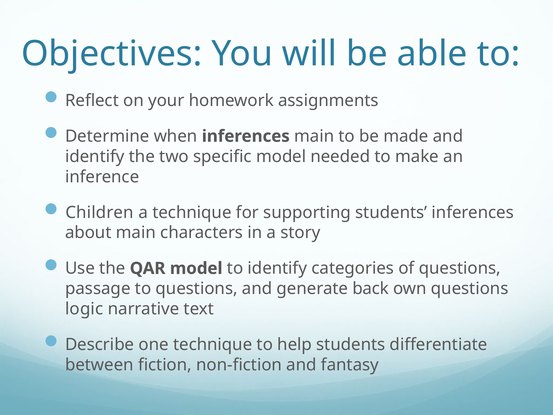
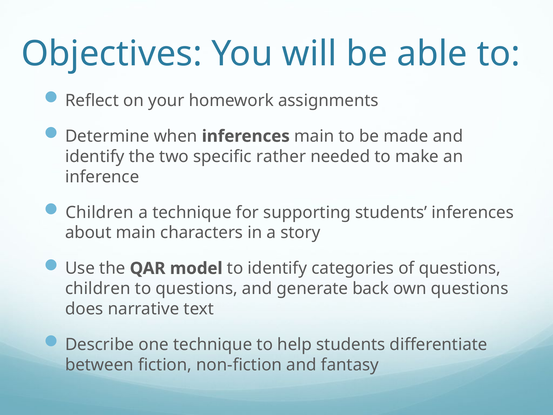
specific model: model -> rather (281, 156)
passage: passage -> children (98, 288)
logic: logic -> does (84, 309)
